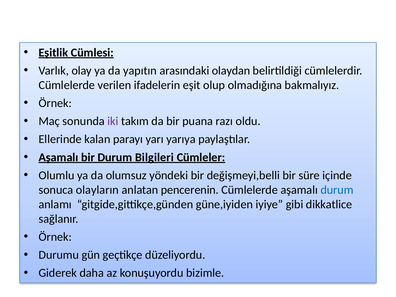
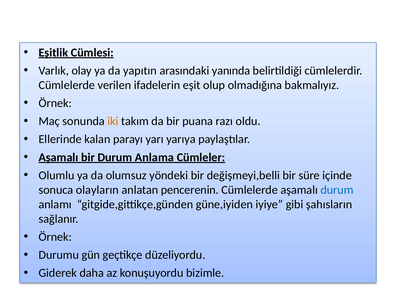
olaydan: olaydan -> yanında (231, 71)
iki colour: purple -> orange (113, 121)
Bilgileri: Bilgileri -> Anlama (154, 157)
dikkatlice: dikkatlice -> şahısların (329, 204)
